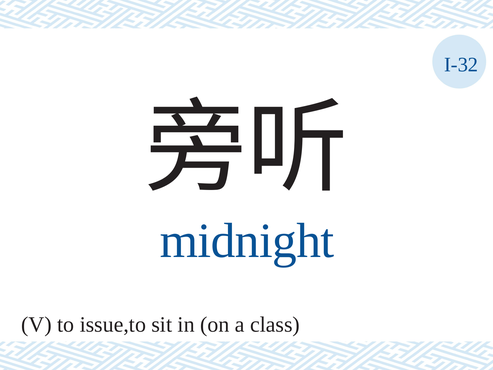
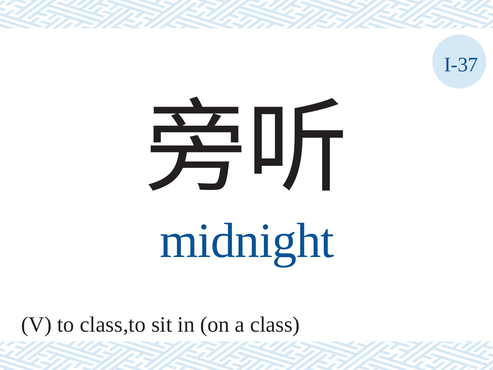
I-32: I-32 -> I-37 (461, 65)
issue,to: issue,to -> class,to (113, 324)
